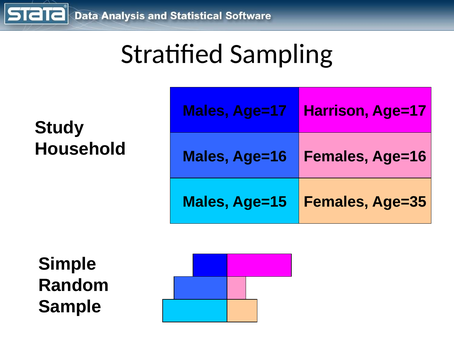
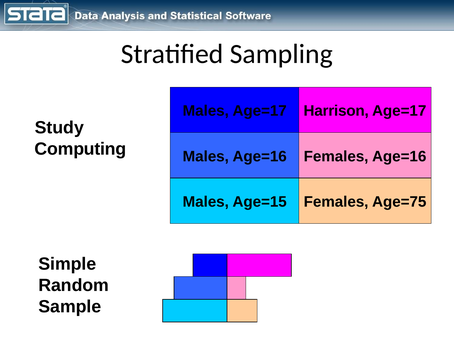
Household: Household -> Computing (80, 149)
Age=35: Age=35 -> Age=75 (399, 202)
